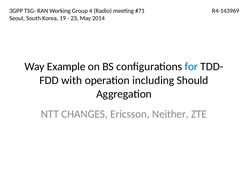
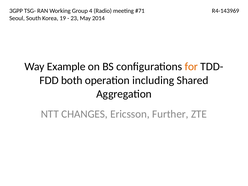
for colour: blue -> orange (191, 67)
with: with -> both (72, 80)
Should: Should -> Shared (193, 80)
Neither: Neither -> Further (170, 114)
